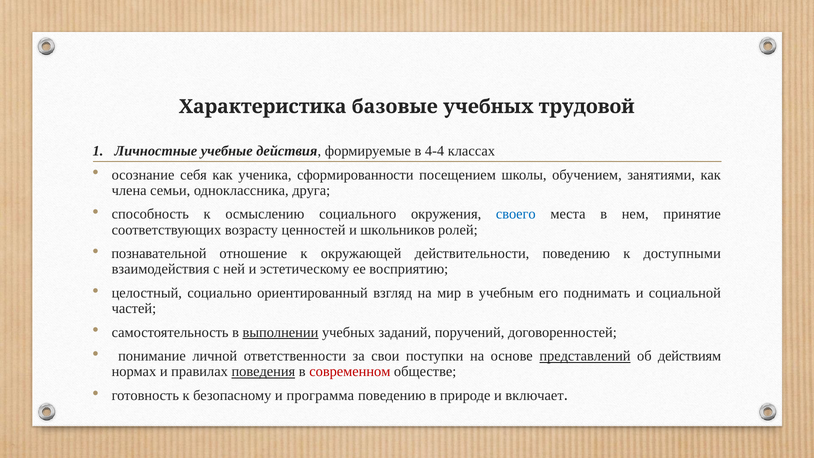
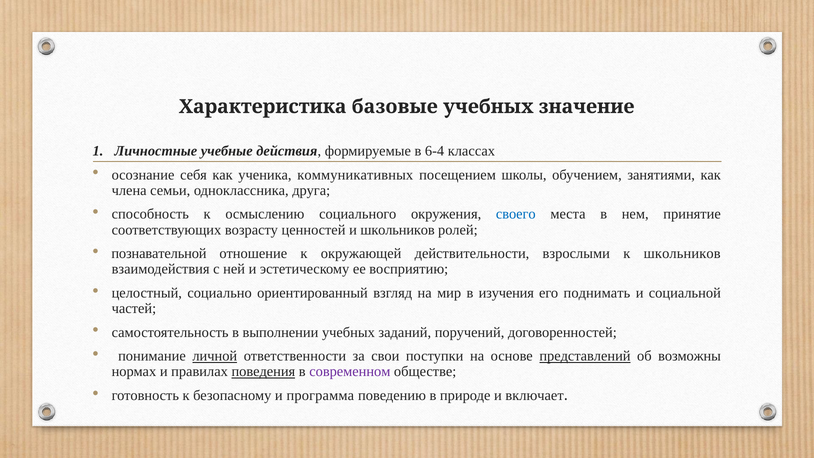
трудовой: трудовой -> значение (587, 107)
4-4: 4-4 -> 6-4 (435, 151)
сформированности: сформированности -> коммуникативных (355, 175)
действительности поведению: поведению -> взрослыми (576, 254)
к доступными: доступными -> школьников (682, 254)
учебным: учебным -> изучения (506, 293)
выполнении underline: present -> none (280, 332)
личной underline: none -> present (215, 356)
действиям: действиям -> возможны (690, 356)
современном colour: red -> purple (350, 372)
